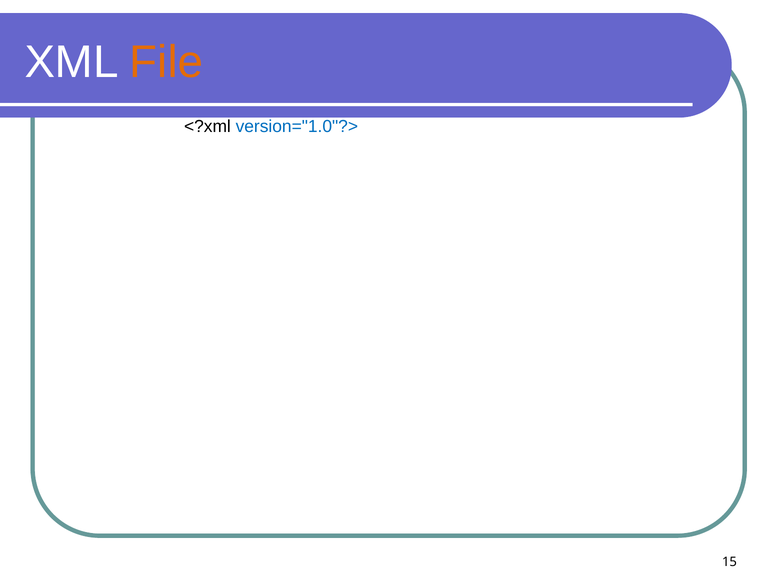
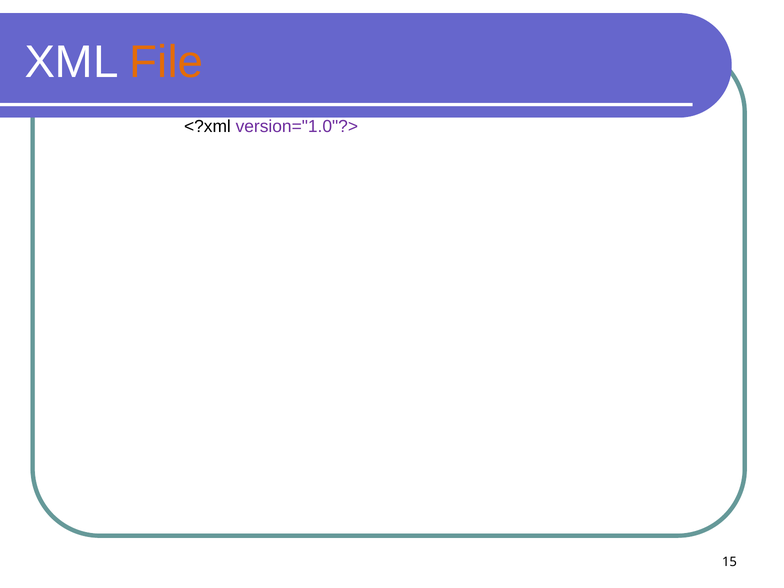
version="1.0"?> colour: blue -> purple (297, 127)
